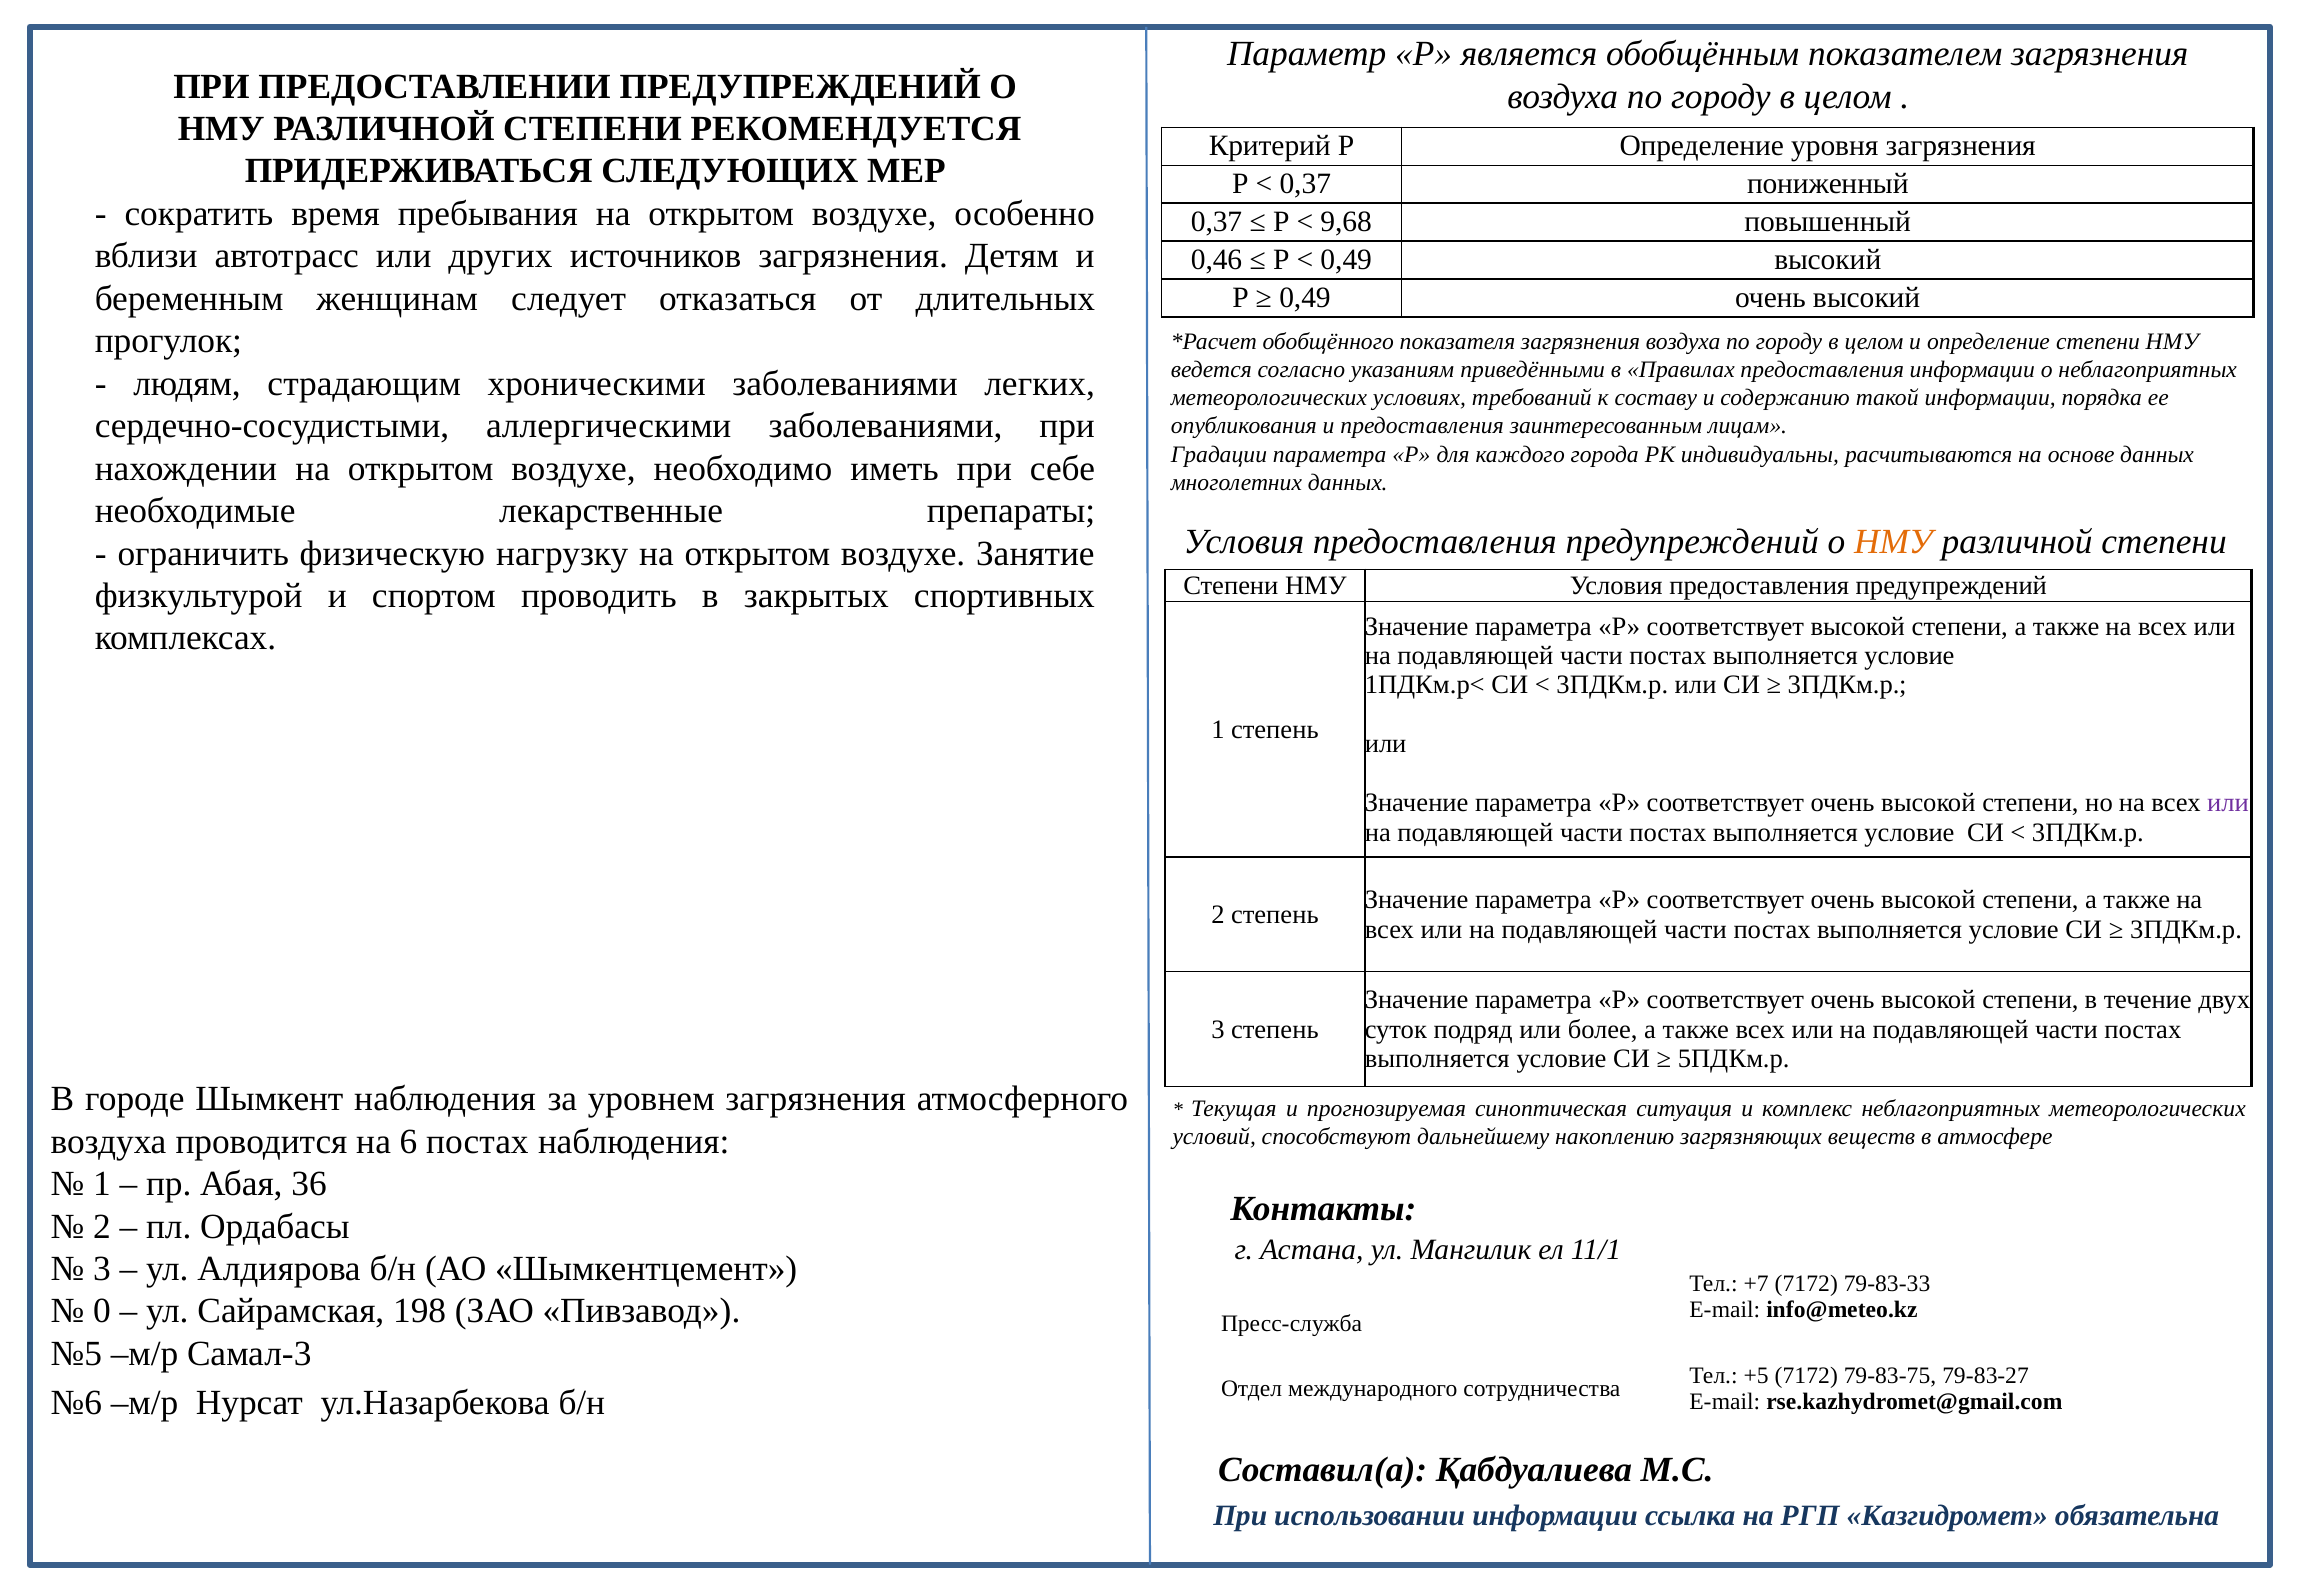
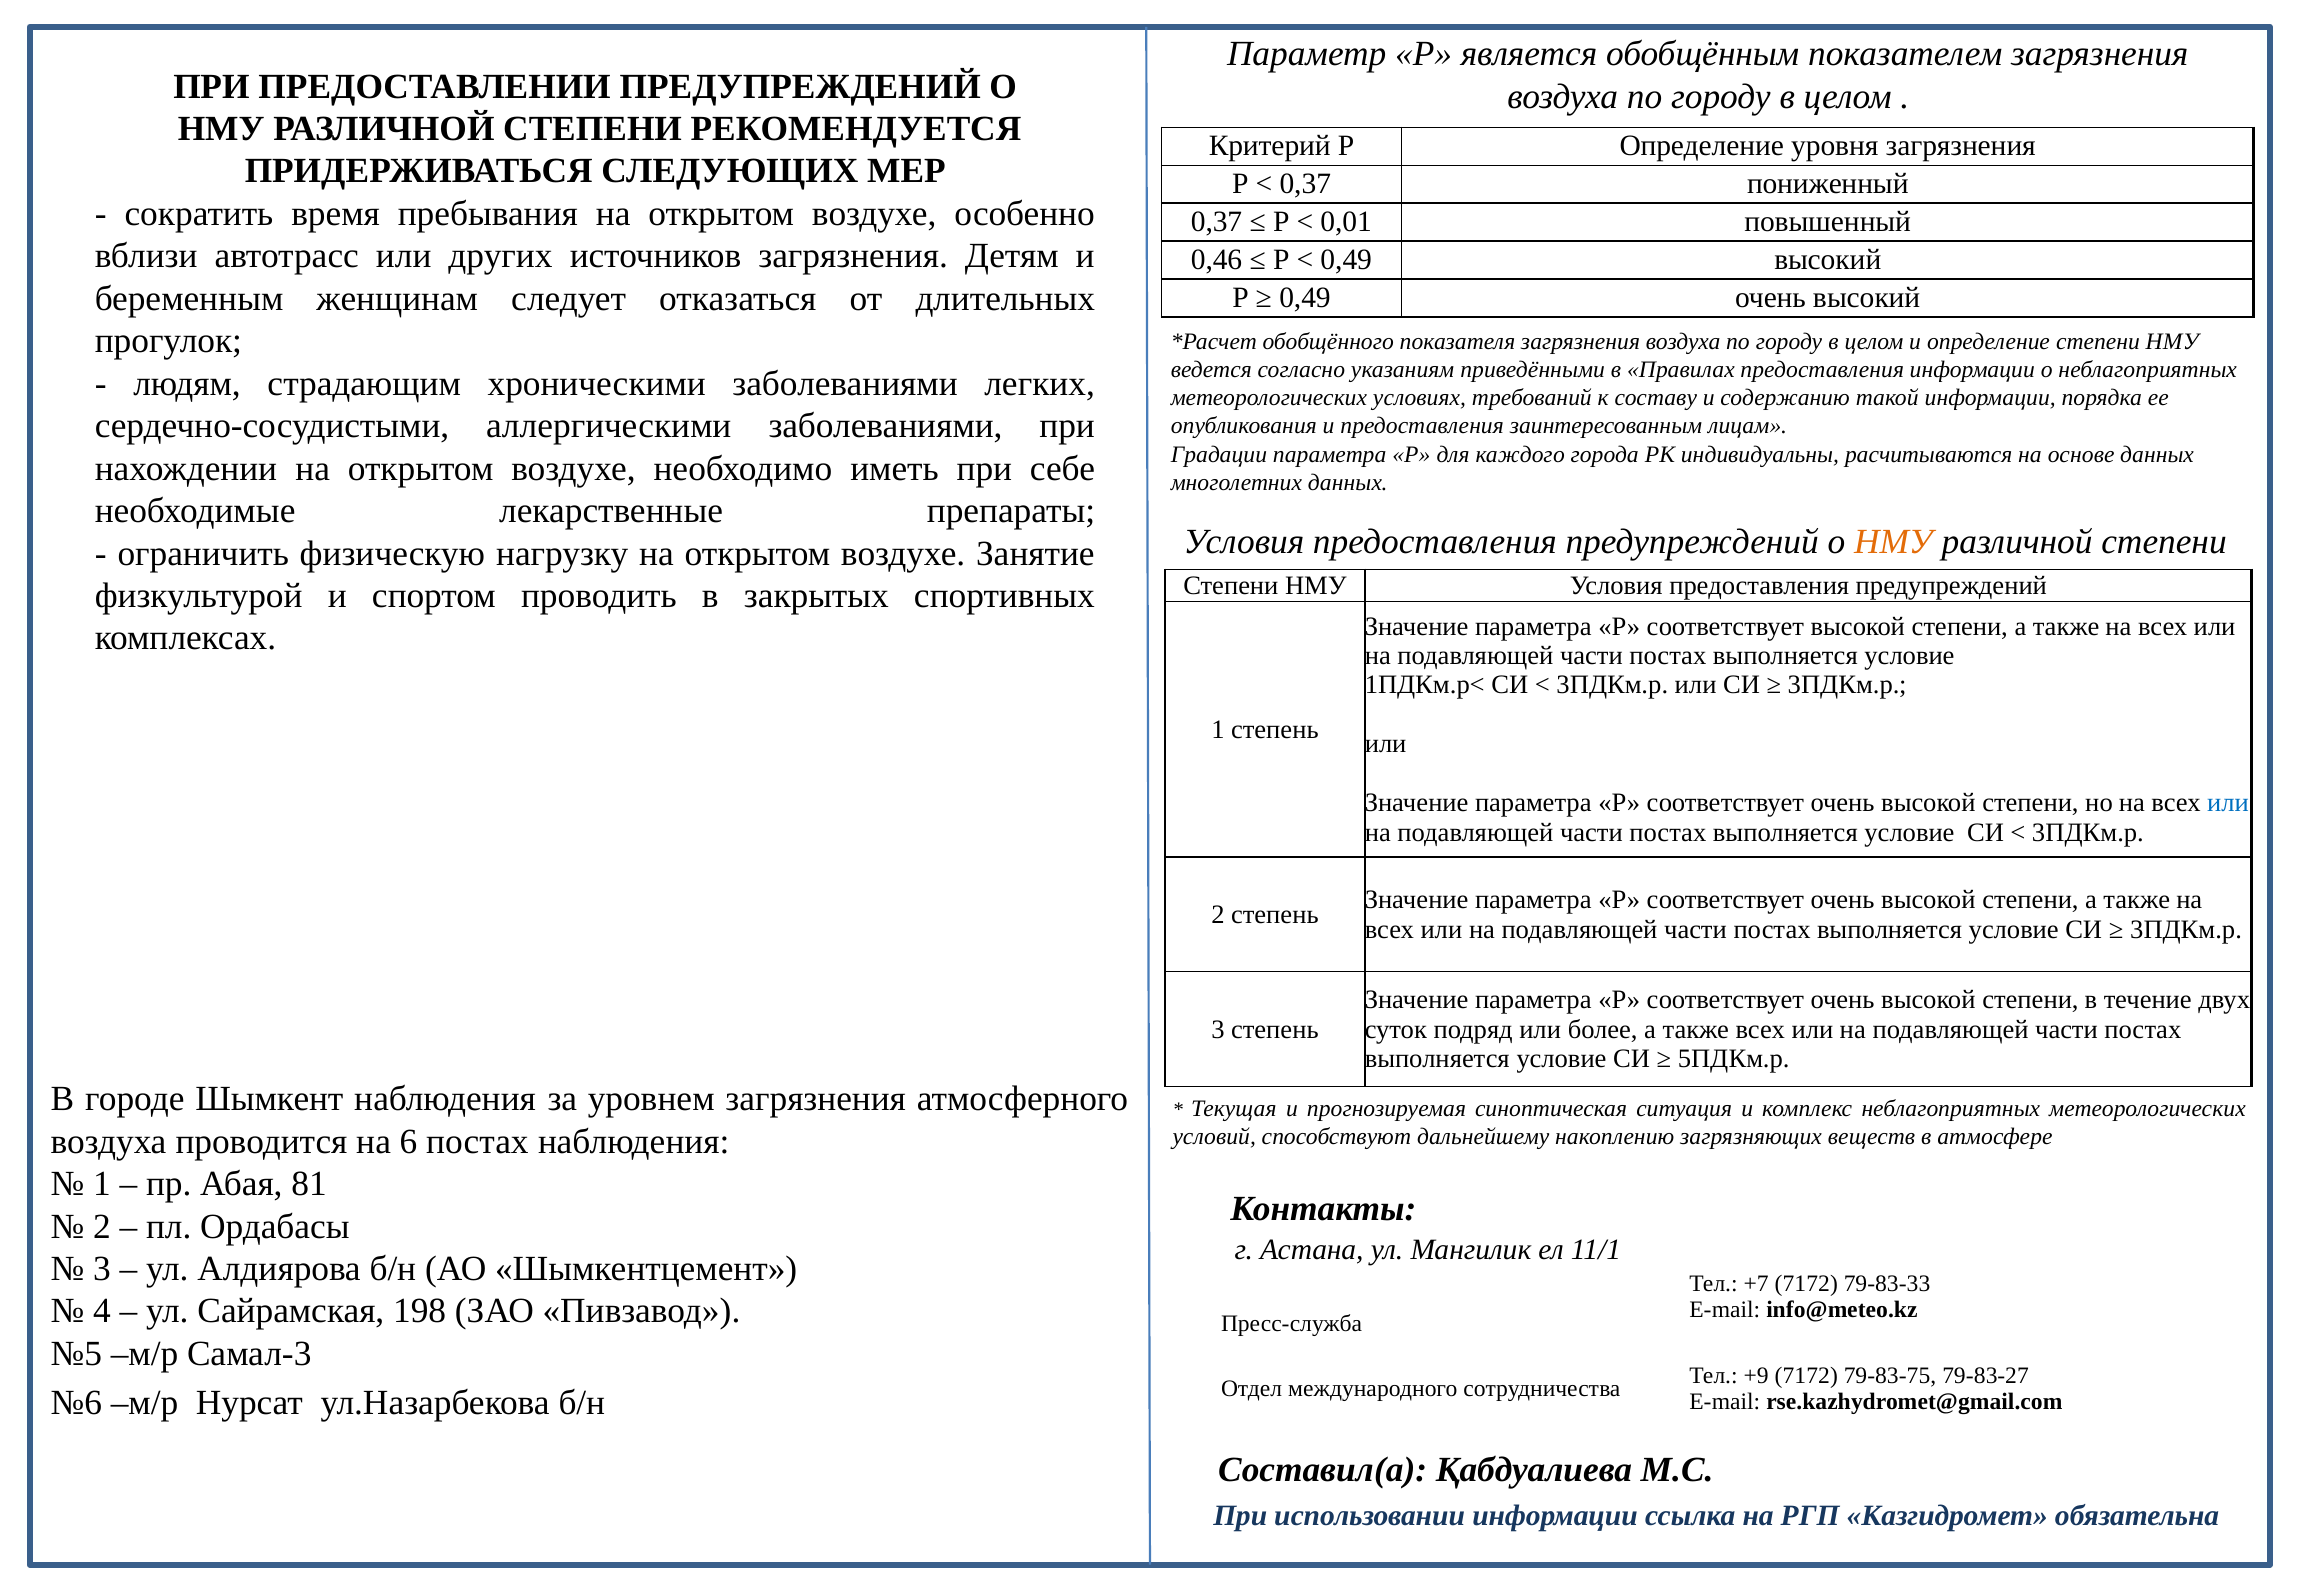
9,68: 9,68 -> 0,01 (1346, 222)
или colour: purple -> blue (2228, 803)
36: 36 -> 81 (309, 1184)
0: 0 -> 4 (102, 1312)
+5: +5 -> +9 (1756, 1376)
